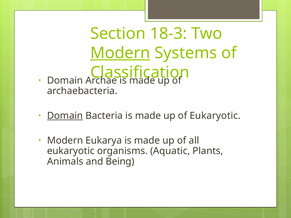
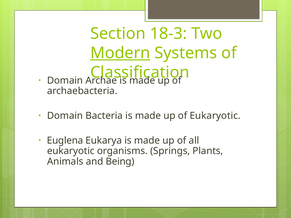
Domain underline: present -> none (65, 116)
Modern: Modern -> Euglena (65, 141)
Aquatic: Aquatic -> Springs (170, 151)
